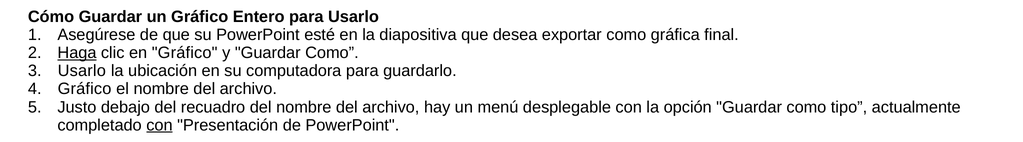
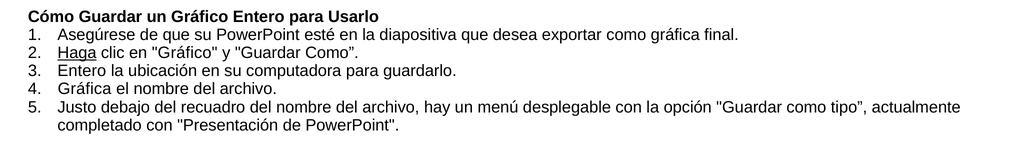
Usarlo: Usarlo -> Entero (82, 71)
Gráfico: Gráfico -> Gráfica (85, 89)
con underline: present -> none (160, 125)
